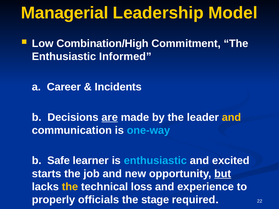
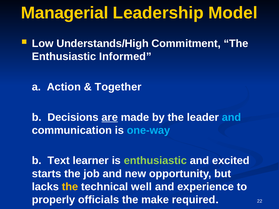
Combination/High: Combination/High -> Understands/High (103, 44)
Career: Career -> Action (64, 87)
Incidents: Incidents -> Together (118, 87)
and colour: yellow -> light blue (232, 117)
Safe: Safe -> Text (59, 161)
enthusiastic colour: light blue -> light green (155, 161)
but underline: present -> none (223, 174)
loss: loss -> well (142, 187)
stage: stage -> make (155, 200)
